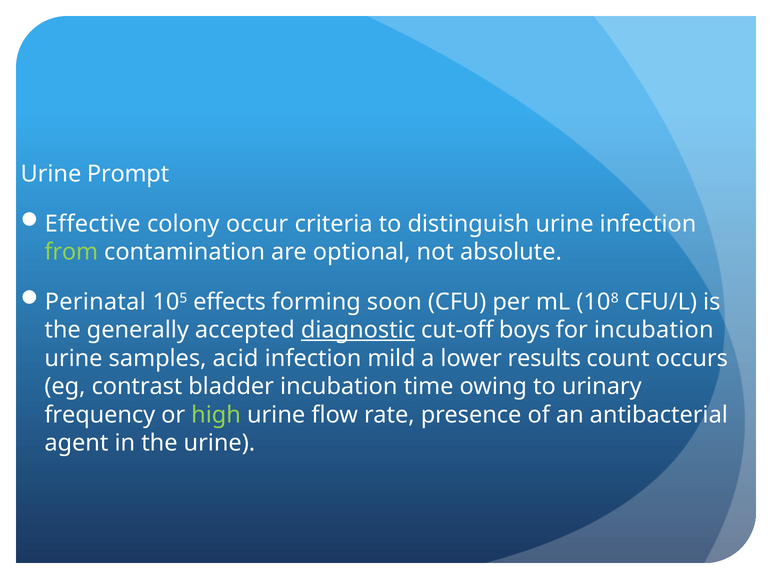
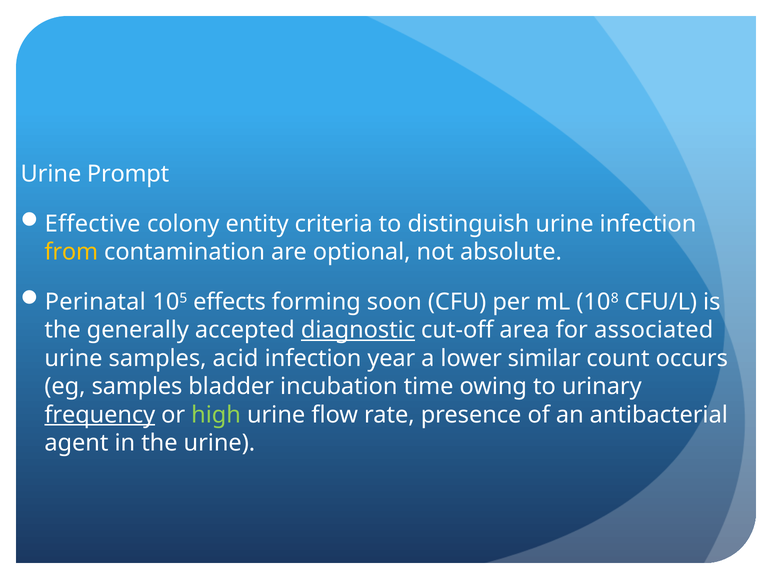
occur: occur -> entity (257, 224)
from colour: light green -> yellow (71, 252)
boys: boys -> area (524, 330)
for incubation: incubation -> associated (654, 330)
mild: mild -> year (391, 358)
results: results -> similar (544, 358)
eg contrast: contrast -> samples (137, 387)
frequency underline: none -> present (100, 415)
